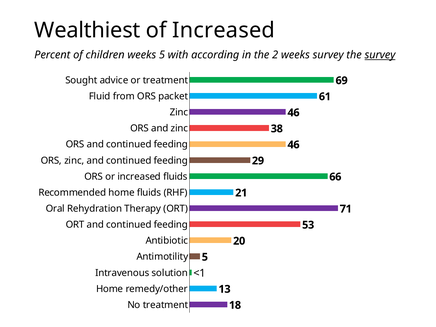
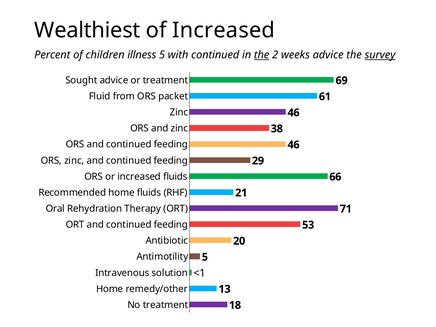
children weeks: weeks -> illness (142, 55)
with according: according -> continued (215, 55)
the underline: none -> present (262, 55)
weeks survey: survey -> advice (328, 55)
